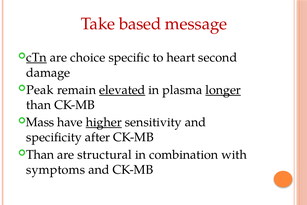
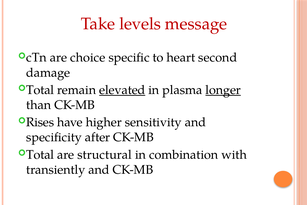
based: based -> levels (140, 24)
cTn underline: present -> none (36, 57)
Peak: Peak -> Total (40, 90)
Mass: Mass -> Rises (40, 122)
higher underline: present -> none (104, 122)
Than: Than -> Total (40, 154)
symptoms: symptoms -> transiently (56, 169)
